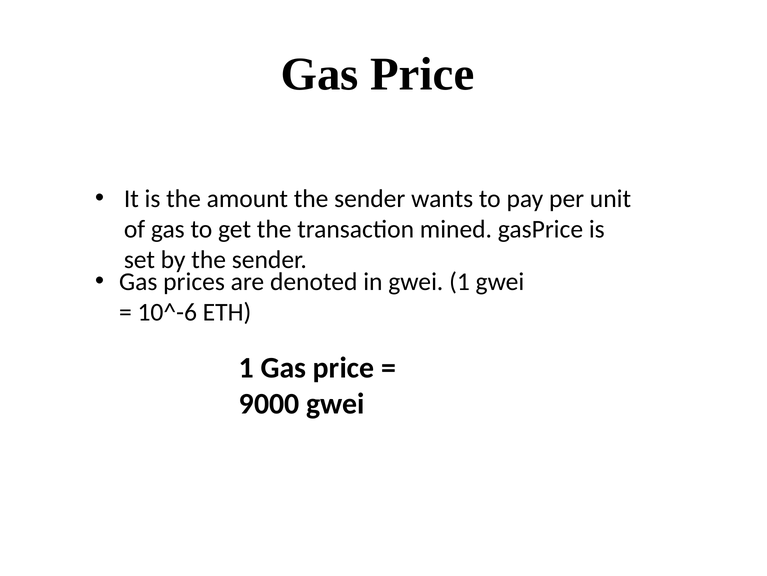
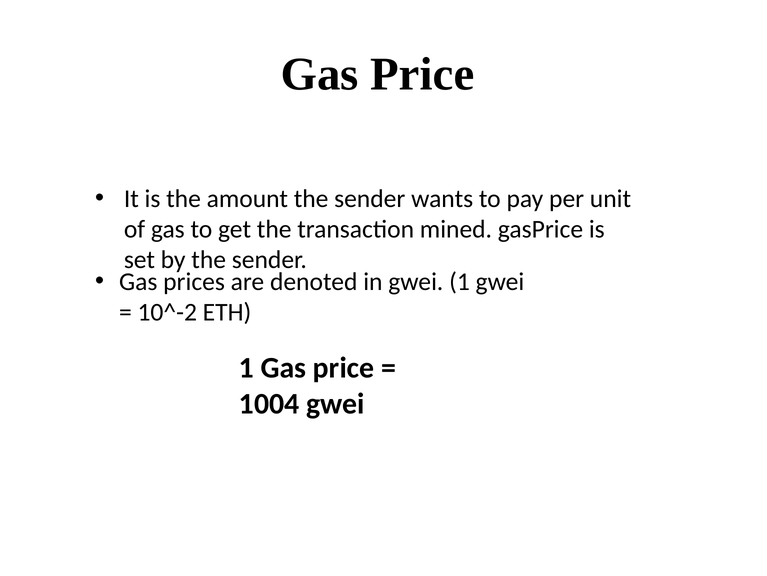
10^-6: 10^-6 -> 10^-2 (167, 312)
9000: 9000 -> 1004 (269, 403)
